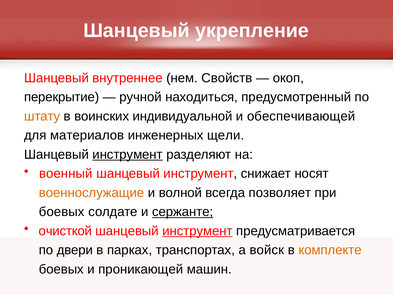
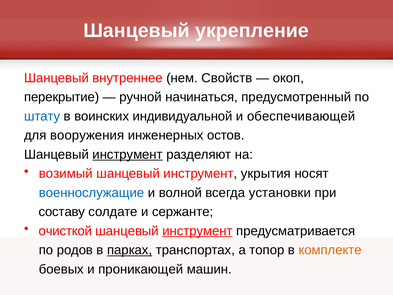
находиться: находиться -> начинаться (202, 97)
штату colour: orange -> blue (42, 116)
материалов: материалов -> вооружения (87, 135)
щели: щели -> остов (226, 135)
военный: военный -> возимый (66, 173)
снижает: снижает -> укрытия (266, 173)
военнослужащие colour: orange -> blue (92, 193)
позволяет: позволяет -> установки (280, 193)
боевых: боевых -> составу (62, 212)
сержанте underline: present -> none (183, 212)
двери: двери -> родов (75, 250)
парках underline: none -> present (130, 250)
войск: войск -> топор (267, 250)
